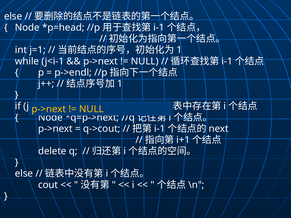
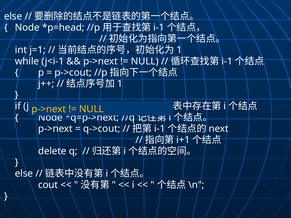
p->endl: p->endl -> p->cout (73, 73)
